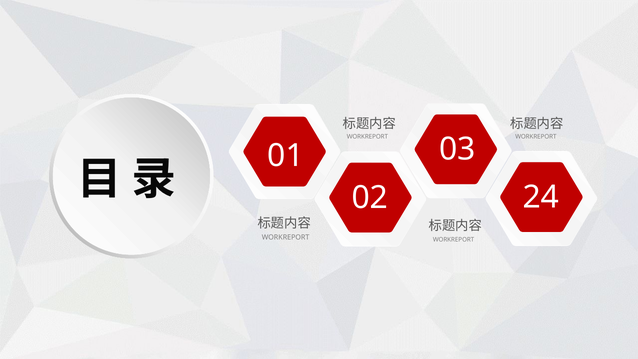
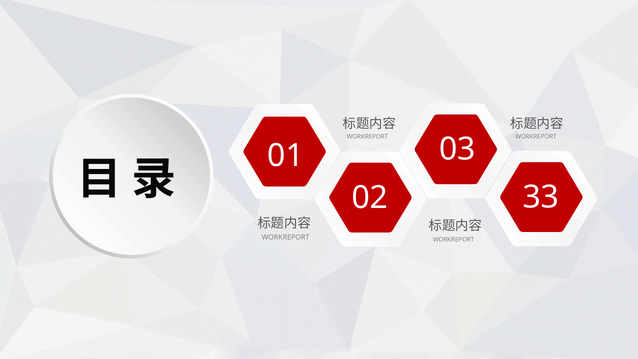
24: 24 -> 33 (541, 197)
